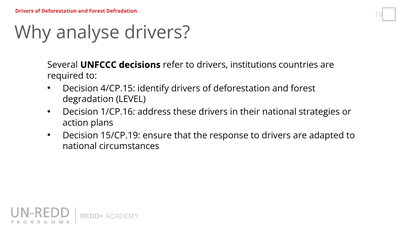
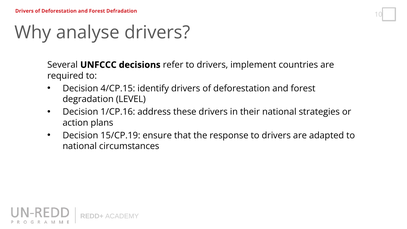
institutions: institutions -> implement (253, 65)
